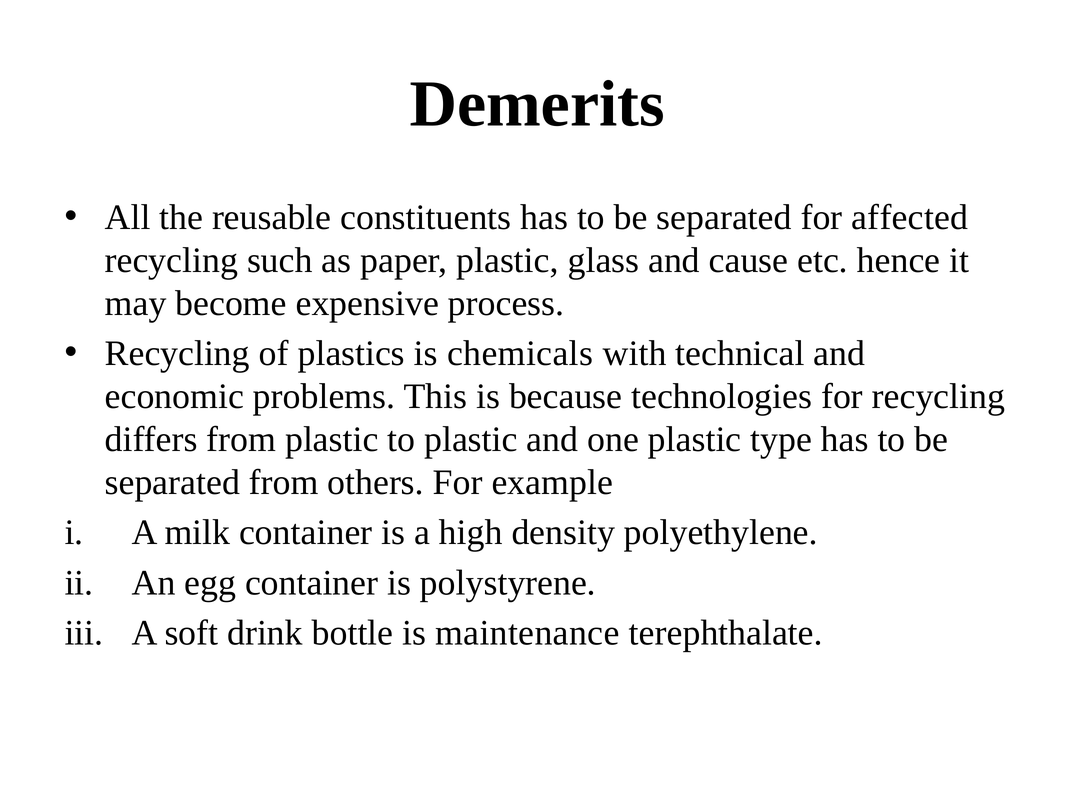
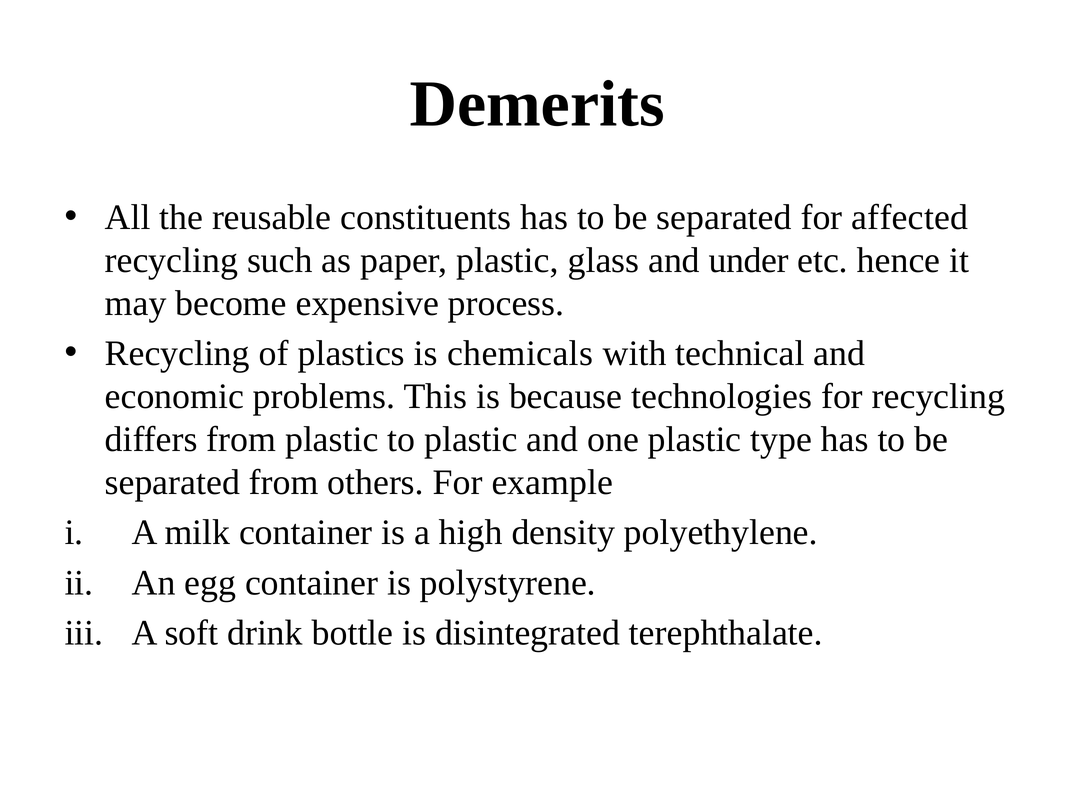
cause: cause -> under (749, 261)
maintenance: maintenance -> disintegrated (527, 633)
